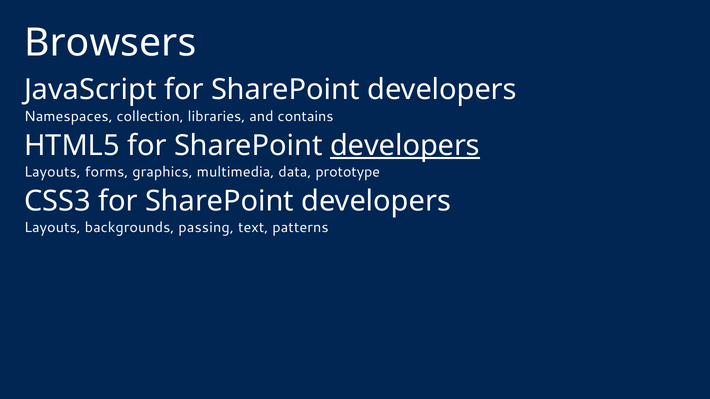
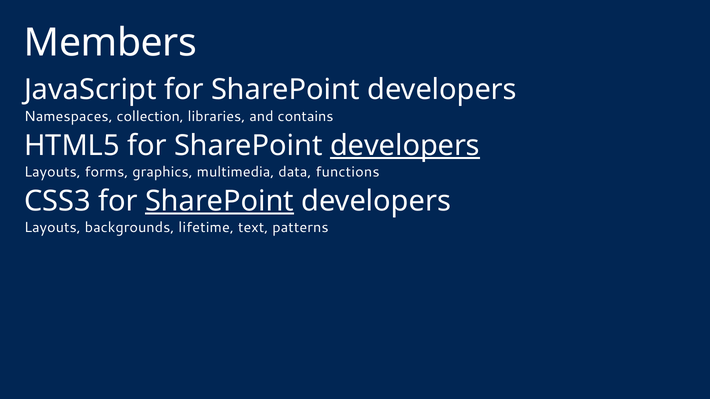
Browsers: Browsers -> Members (110, 43)
prototype: prototype -> functions (348, 172)
SharePoint underline: none -> present (220, 201)
passing: passing -> lifetime (206, 228)
